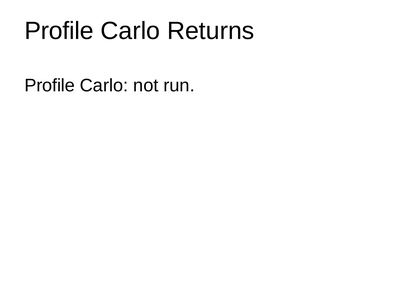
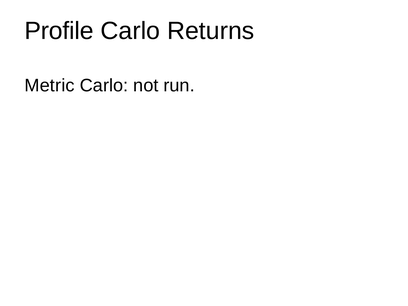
Profile: Profile -> Metric (50, 86)
